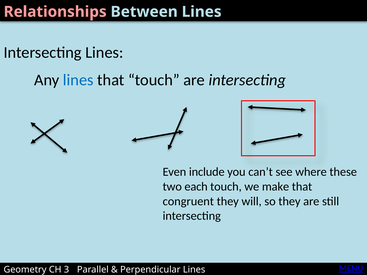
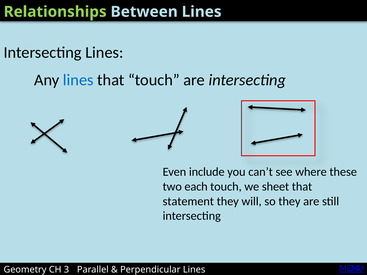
Relationships colour: pink -> light green (55, 12)
make: make -> sheet (276, 187)
congruent: congruent -> statement (188, 201)
